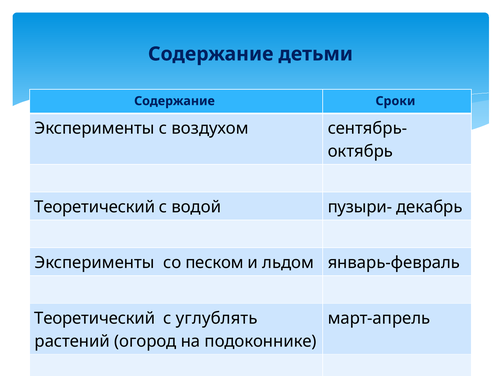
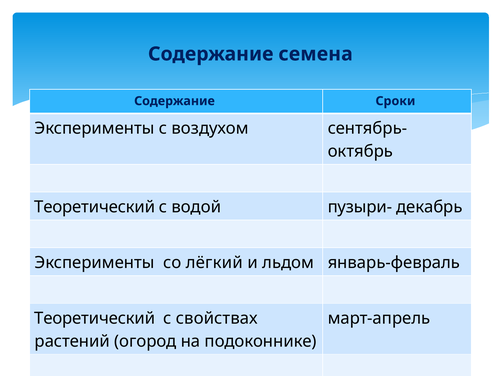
детьми: детьми -> семена (316, 54)
со песком: песком -> лёгкий (214, 262)
углублять: углублять -> свойствах (217, 318)
